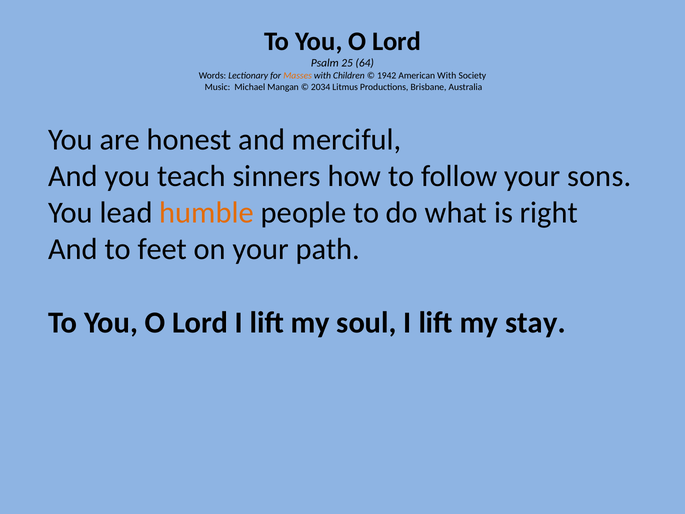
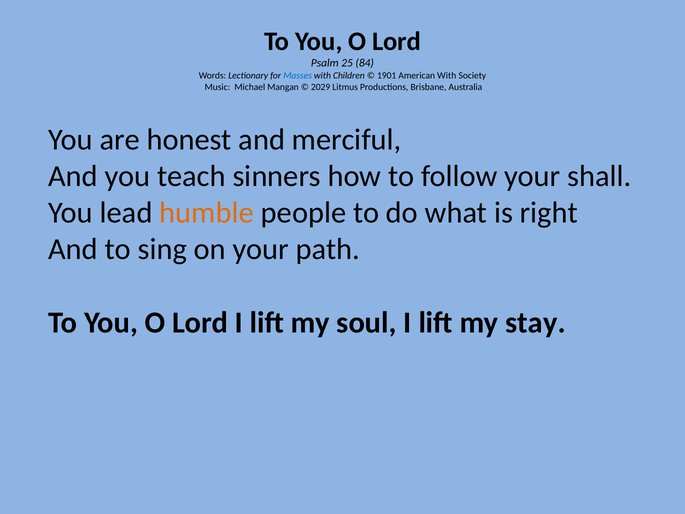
64: 64 -> 84 (365, 63)
Masses colour: orange -> blue (298, 76)
1942: 1942 -> 1901 (387, 76)
2034: 2034 -> 2029 (321, 87)
sons: sons -> shall (599, 176)
feet: feet -> sing (162, 249)
